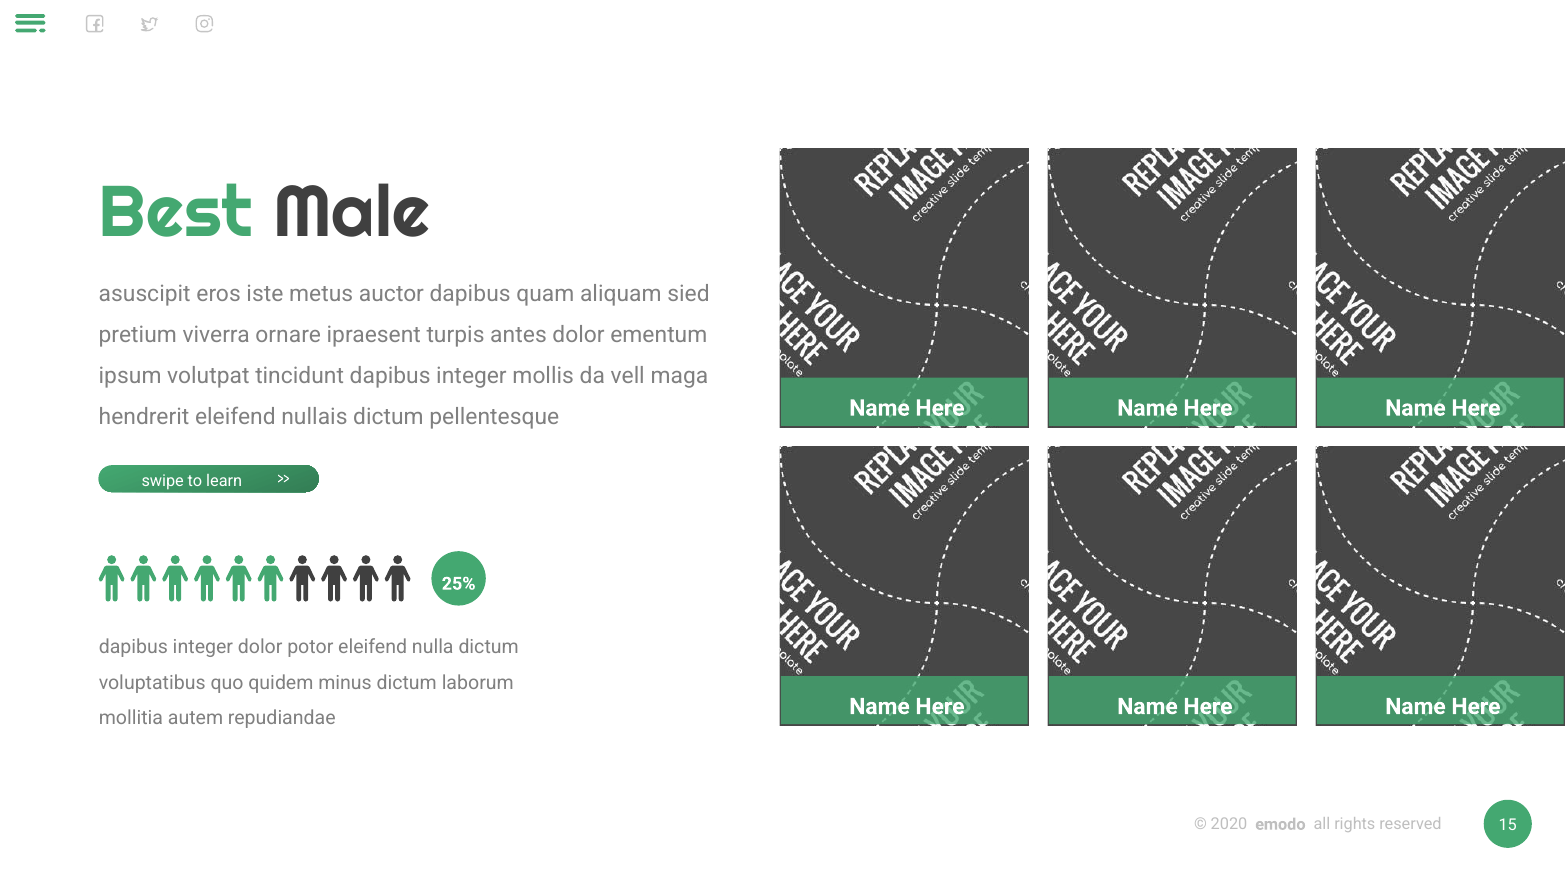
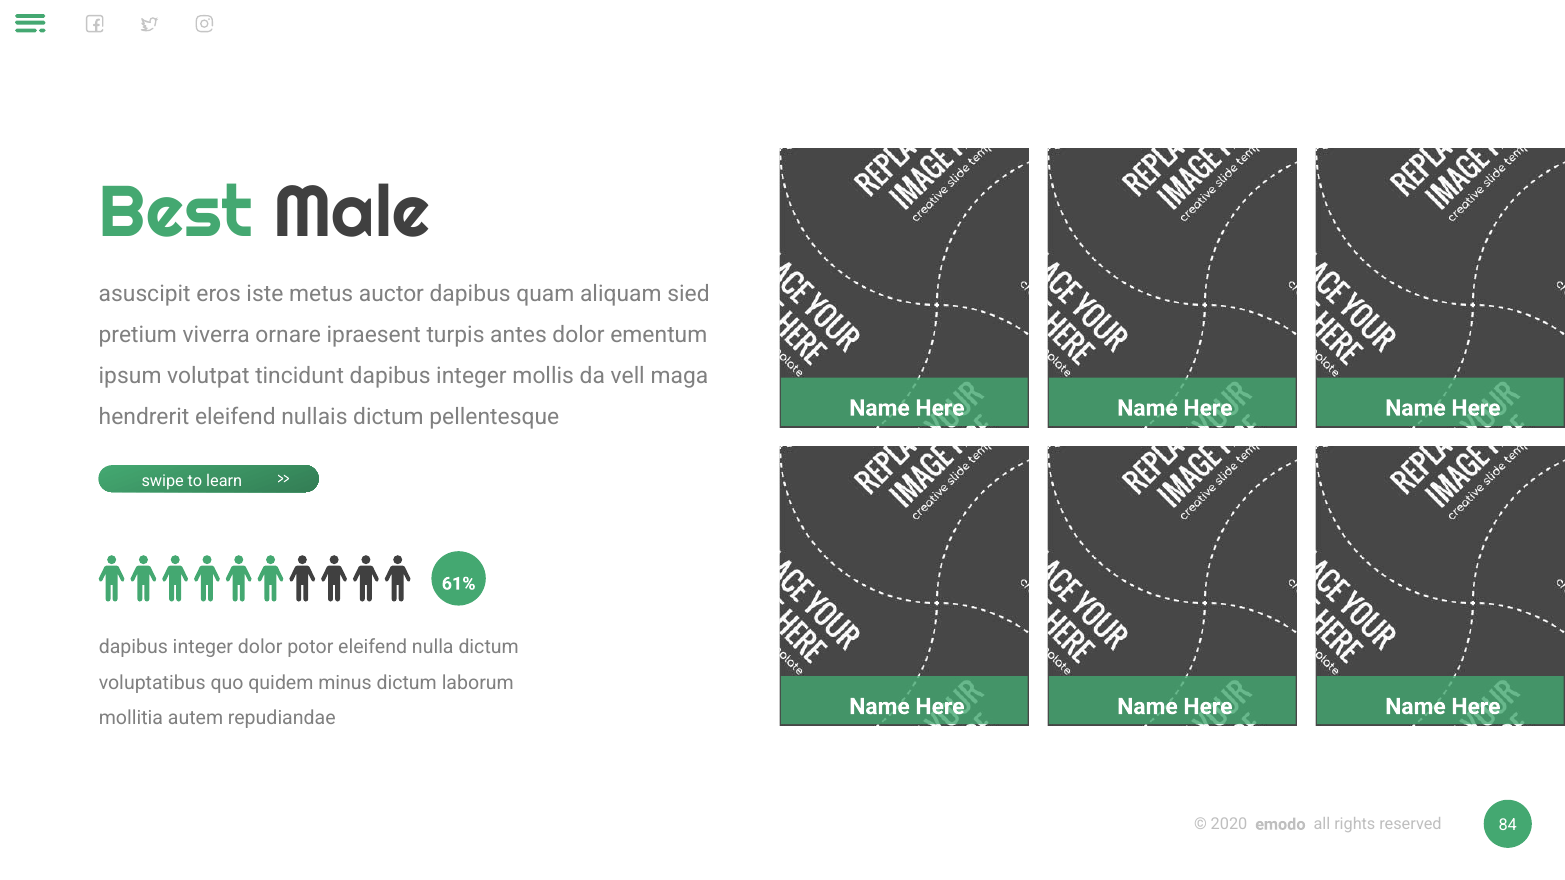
25%: 25% -> 61% (459, 584)
15: 15 -> 84 (1508, 825)
